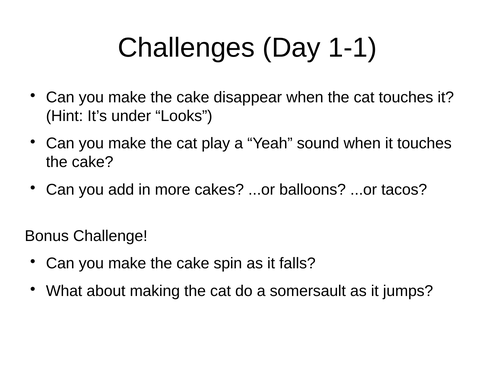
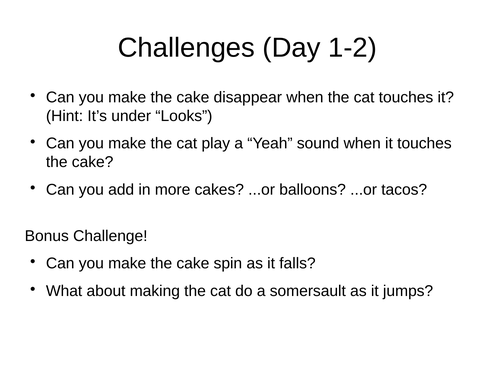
1-1: 1-1 -> 1-2 (352, 48)
